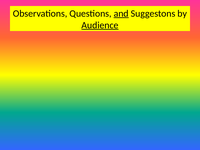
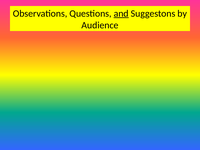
Audience underline: present -> none (100, 25)
